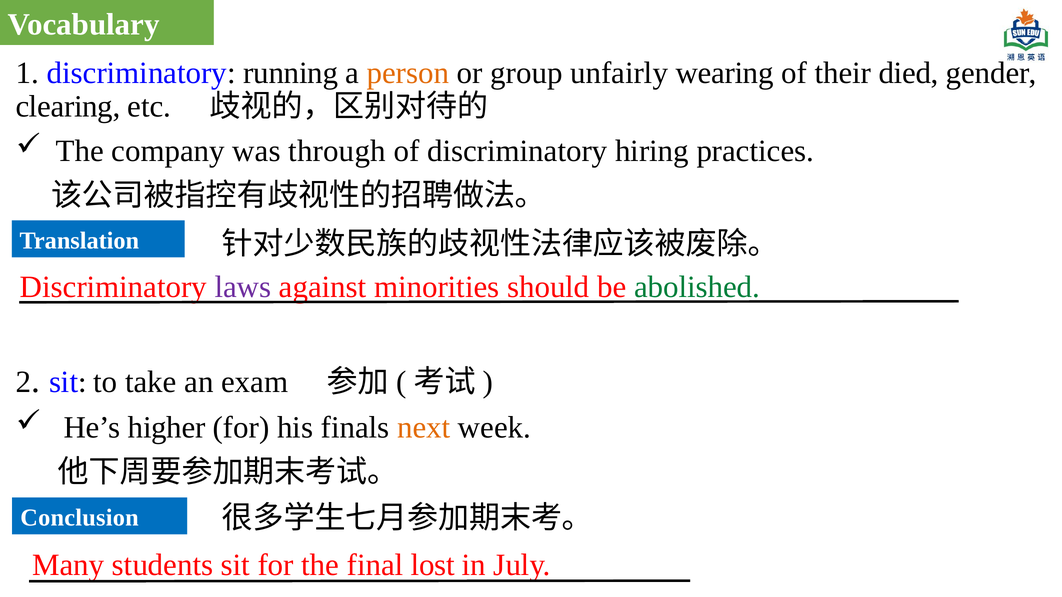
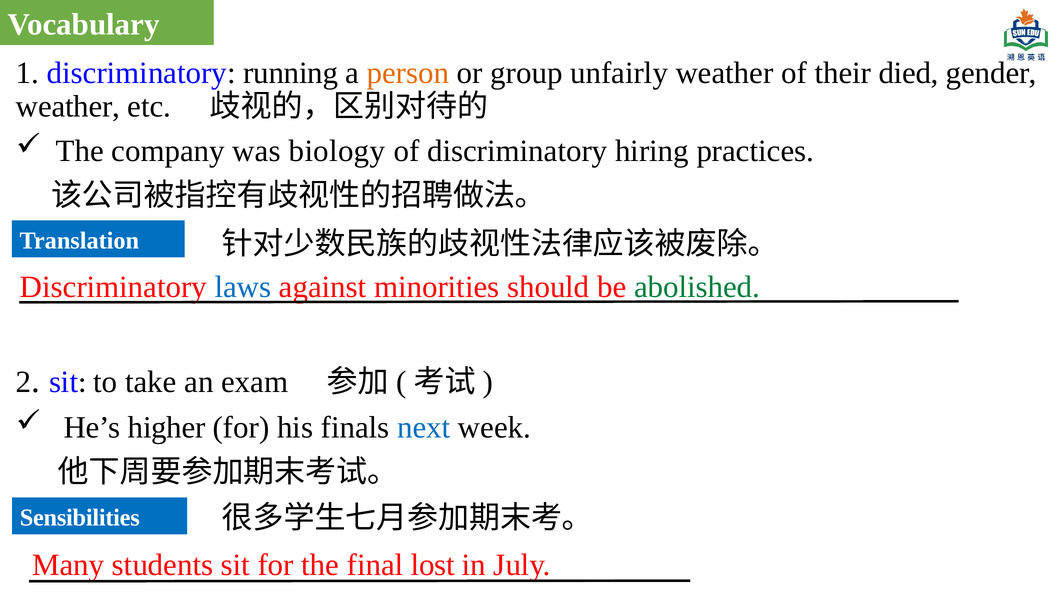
unfairly wearing: wearing -> weather (724, 73)
clearing: clearing -> weather (68, 106)
through: through -> biology (337, 151)
laws colour: purple -> blue (243, 287)
next colour: orange -> blue (424, 428)
Conclusion: Conclusion -> Sensibilities (80, 518)
